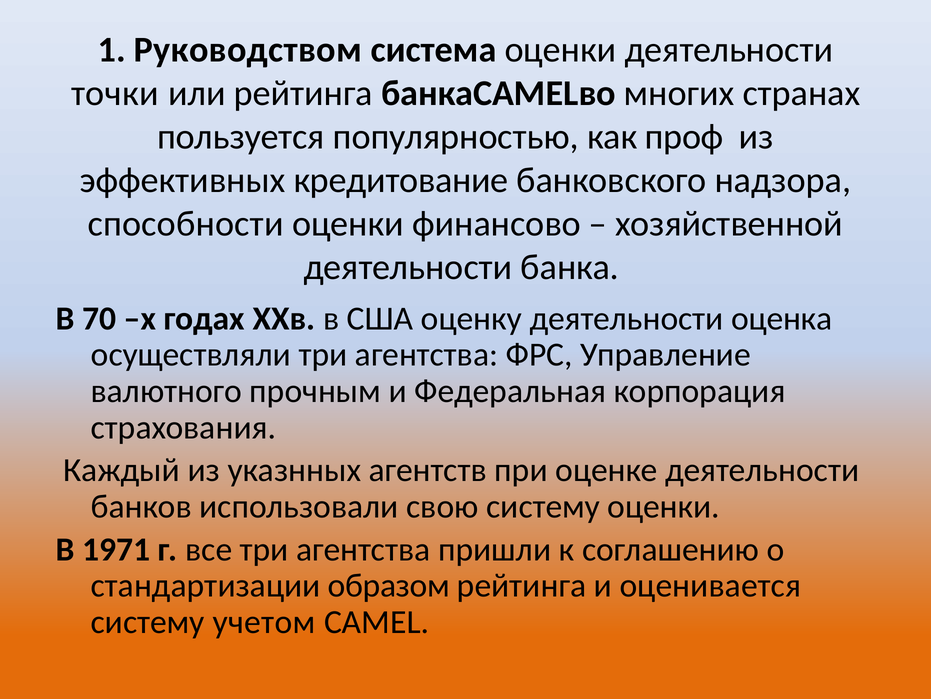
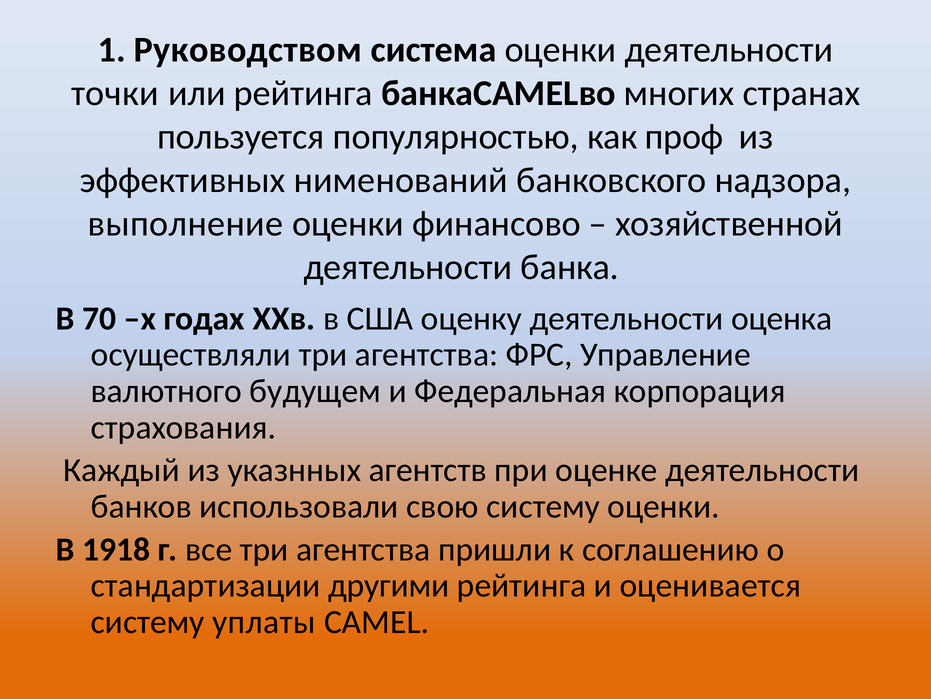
кредитование: кредитование -> нименований (401, 180)
способности: способности -> выполнение (186, 224)
прочным: прочным -> будущем (315, 391)
1971: 1971 -> 1918 (116, 549)
образом: образом -> другими (389, 585)
учетом: учетом -> уплаты (264, 621)
